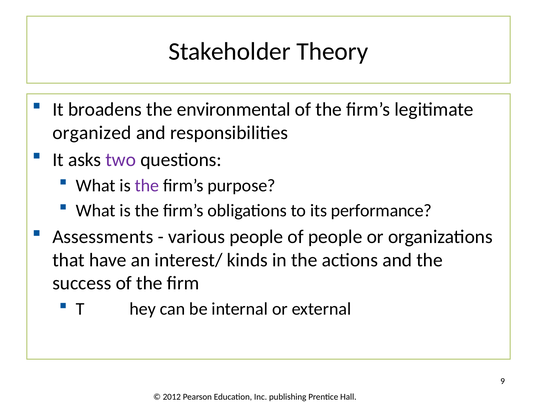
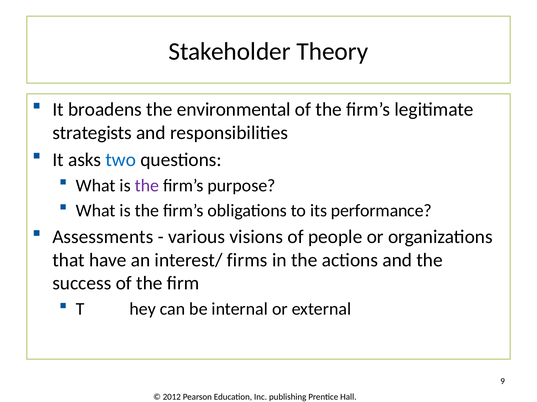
organized: organized -> strategists (92, 133)
two colour: purple -> blue (121, 160)
various people: people -> visions (256, 237)
kinds: kinds -> firms (247, 261)
